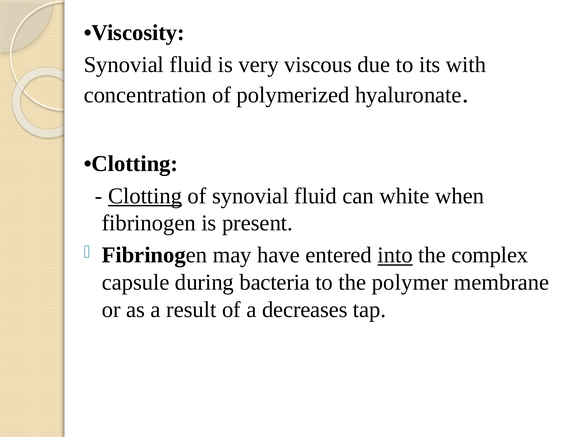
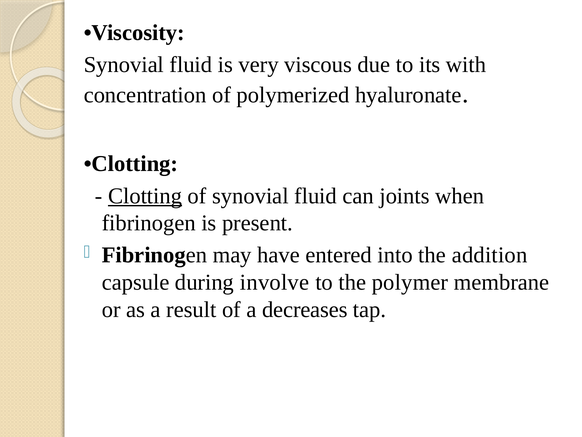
white: white -> joints (405, 196)
into underline: present -> none (395, 255)
complex: complex -> addition (490, 255)
bacteria: bacteria -> involve (275, 282)
